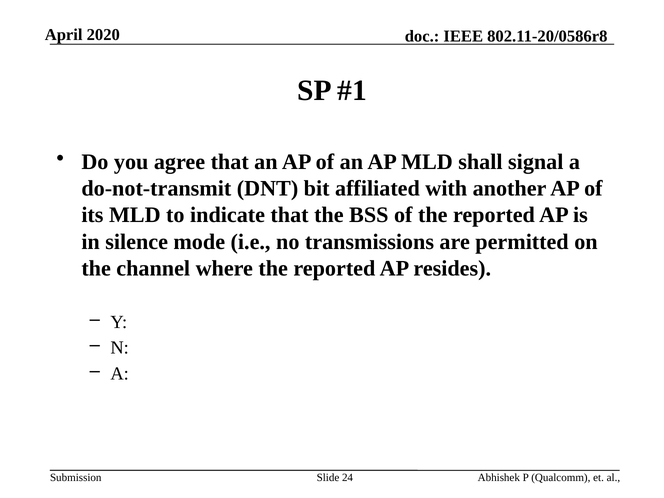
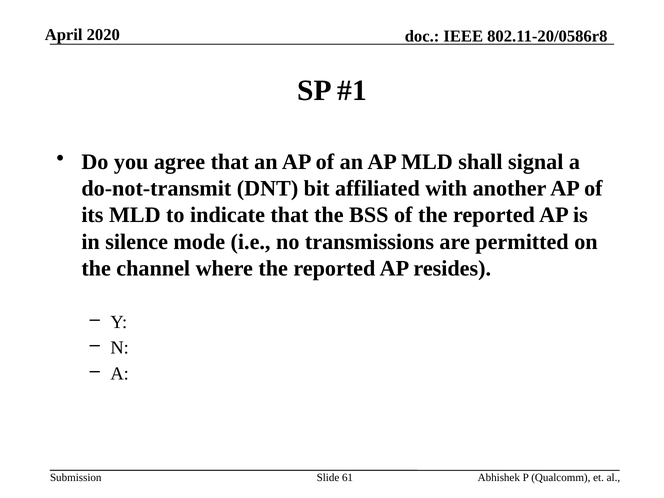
24: 24 -> 61 (348, 478)
